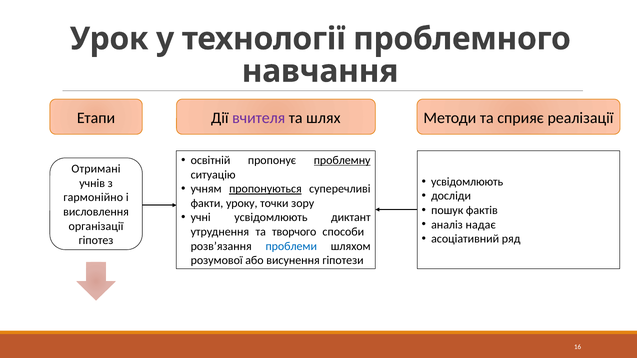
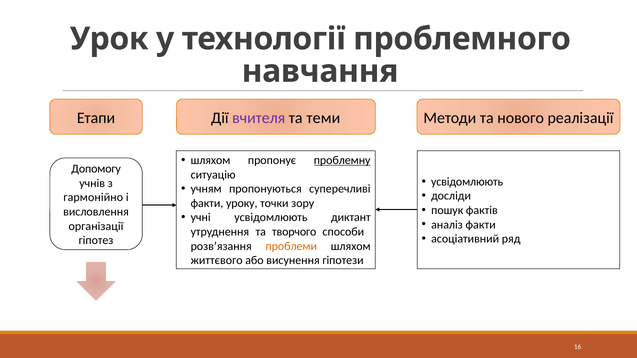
шлях: шлях -> теми (323, 118)
сприяє: сприяє -> нового (521, 118)
освітній: освітній -> шляхом (210, 160)
Отримані: Отримані -> Допомогу (96, 169)
пропонуються underline: present -> none (265, 189)
аналіз надає: надає -> факти (481, 225)
проблеми colour: blue -> orange (291, 246)
розумової: розумової -> життєвого (217, 261)
